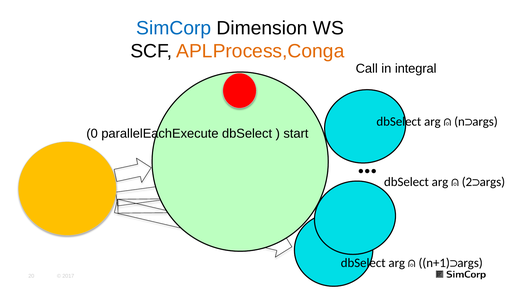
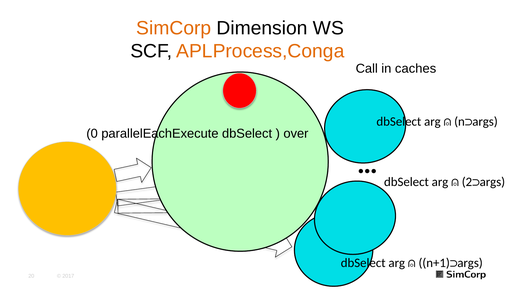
SimCorp colour: blue -> orange (174, 28)
integral: integral -> caches (416, 69)
start: start -> over (296, 134)
